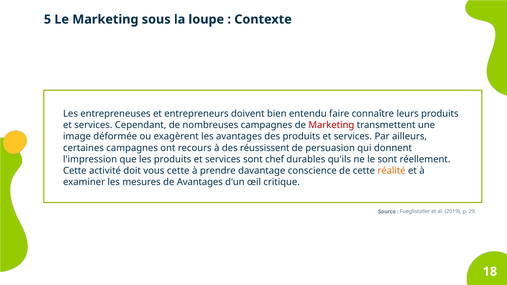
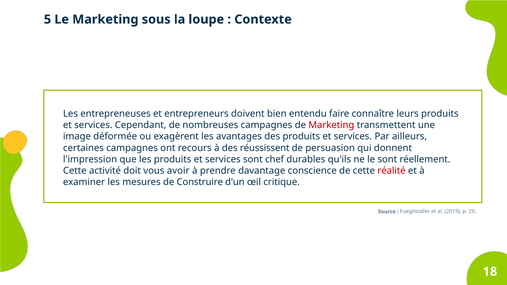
vous cette: cette -> avoir (178, 171)
réalité colour: orange -> red (392, 171)
de Avantages: Avantages -> Construire (200, 182)
